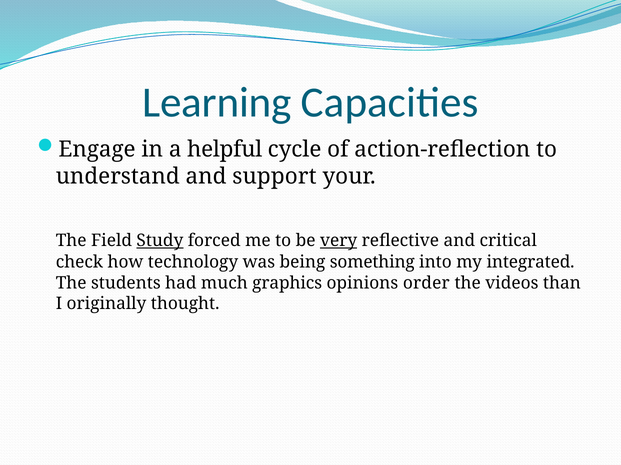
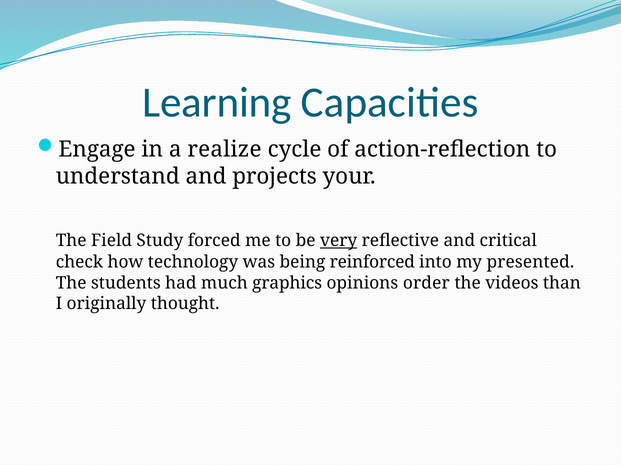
helpful: helpful -> realize (224, 150)
support: support -> projects (275, 176)
Study underline: present -> none (160, 241)
something: something -> reinforced (372, 263)
integrated: integrated -> presented (530, 263)
